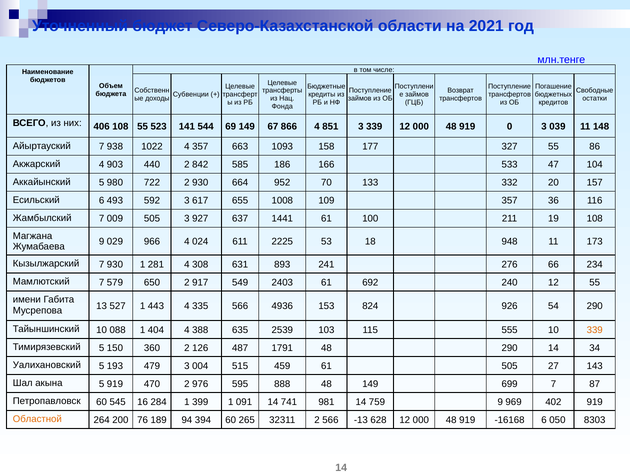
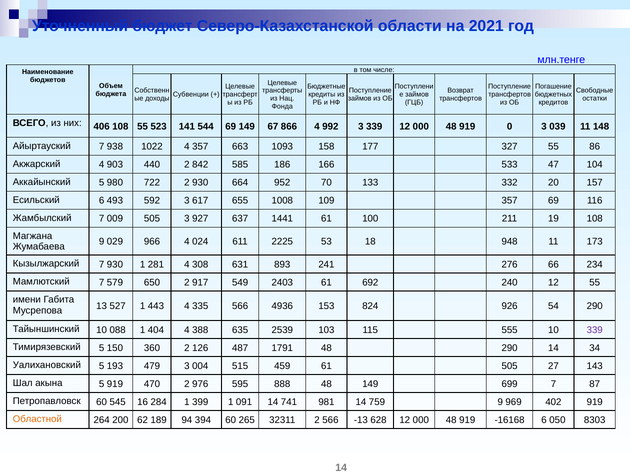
851: 851 -> 992 (330, 126)
357 36: 36 -> 69 (553, 201)
339 colour: orange -> purple (595, 330)
76: 76 -> 62 (143, 419)
